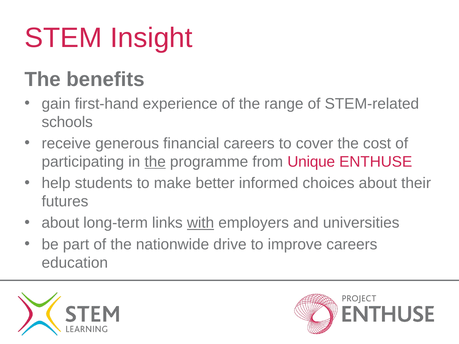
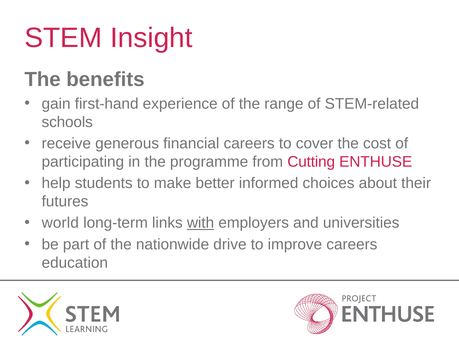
the underline: present -> none (155, 162)
Unique: Unique -> Cutting (311, 162)
about: about -> world (60, 223)
